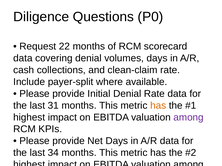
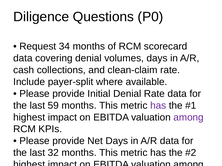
22: 22 -> 34 (64, 47)
31: 31 -> 59 (53, 106)
has colour: orange -> purple (158, 106)
34: 34 -> 32 (53, 153)
